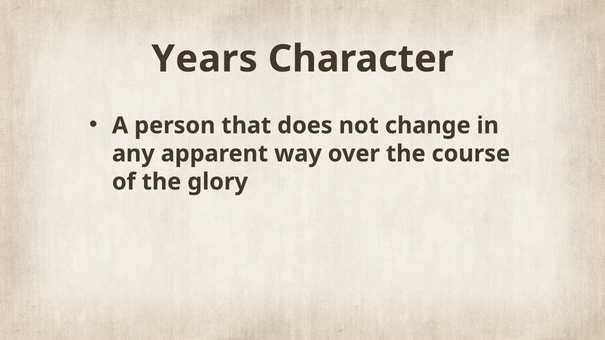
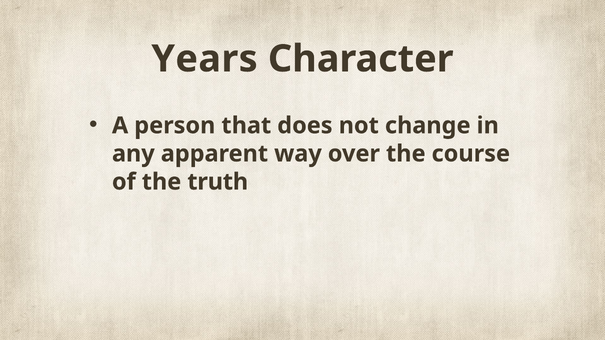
glory: glory -> truth (218, 182)
